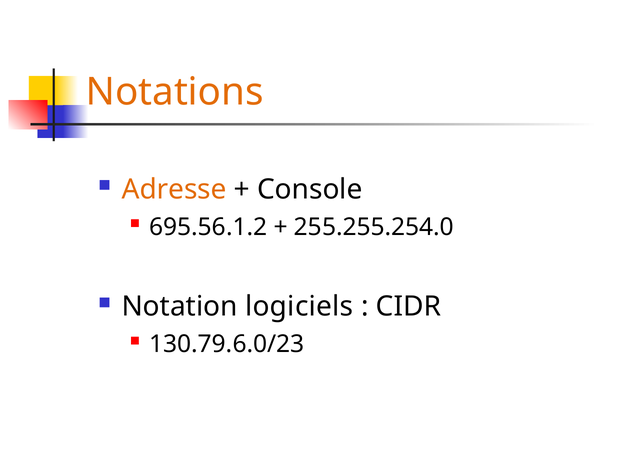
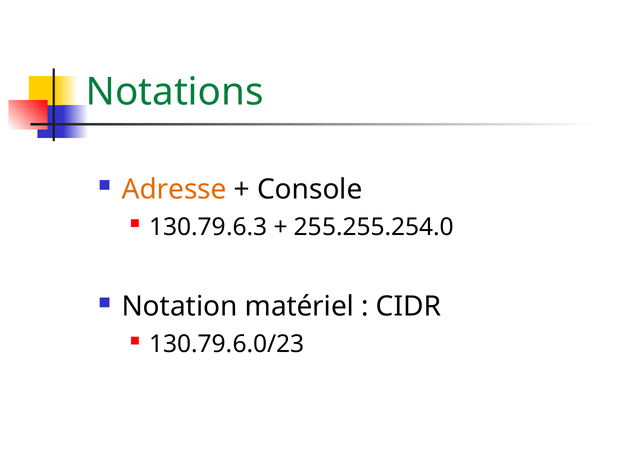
Notations colour: orange -> green (175, 92)
695.56.1.2: 695.56.1.2 -> 130.79.6.3 (208, 227)
logiciels: logiciels -> matériel (299, 307)
